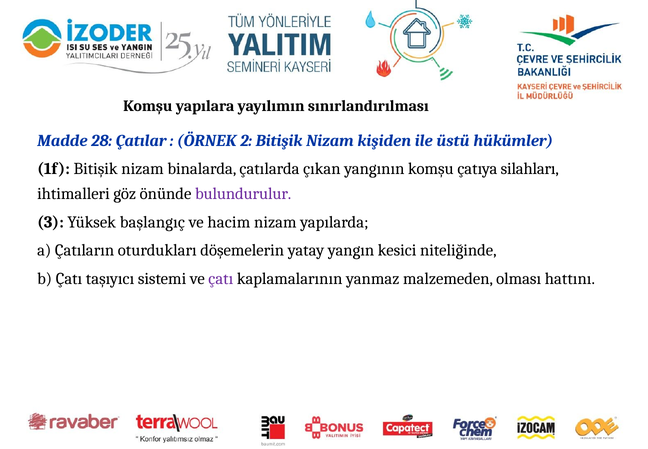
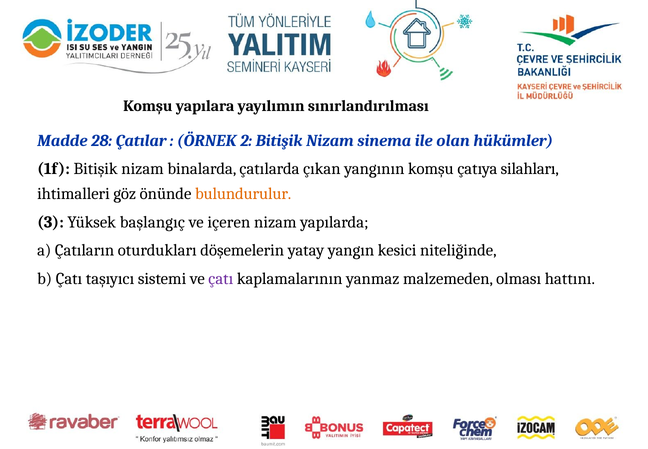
kişiden: kişiden -> sinema (384, 141)
üstü: üstü -> olan (453, 141)
bulundurulur colour: purple -> orange (243, 194)
hacim: hacim -> içeren (229, 222)
